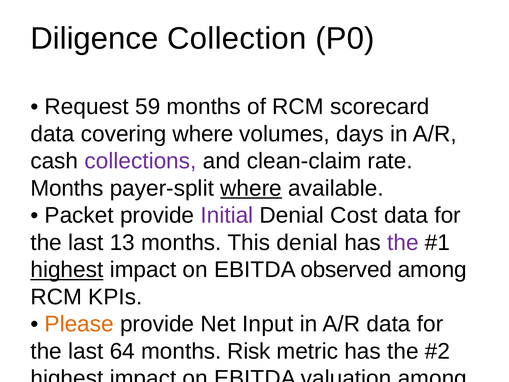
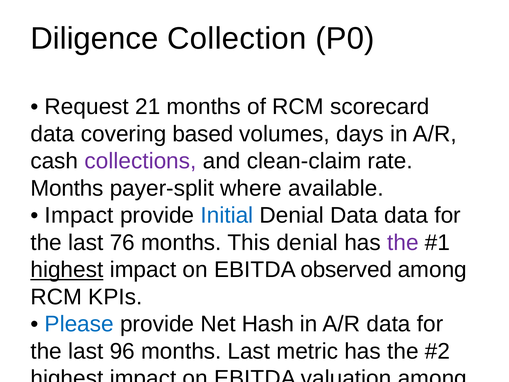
59: 59 -> 21 (148, 107)
covering where: where -> based (203, 134)
where underline: present -> none (251, 188)
Packet: Packet -> Impact (79, 215)
Initial colour: purple -> blue (227, 215)
Denial Cost: Cost -> Data (354, 215)
13: 13 -> 76 (122, 243)
Please colour: orange -> blue (79, 324)
Input: Input -> Hash (268, 324)
64: 64 -> 96 (122, 351)
months Risk: Risk -> Last (249, 351)
